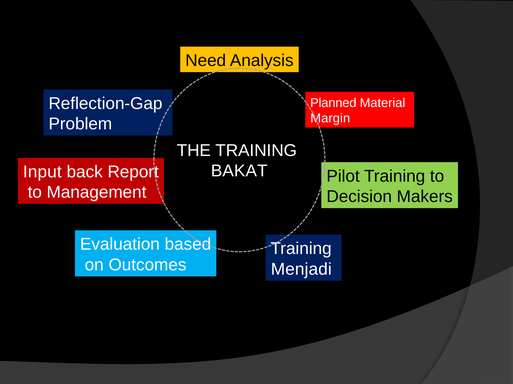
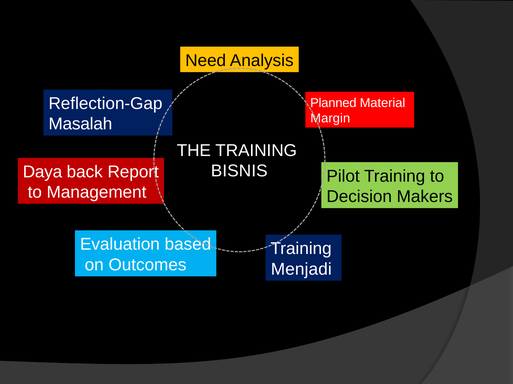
Problem: Problem -> Masalah (80, 124)
BAKAT: BAKAT -> BISNIS (239, 171)
Input: Input -> Daya (43, 172)
